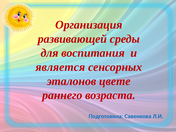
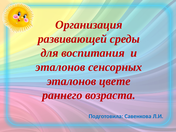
является: является -> эталонов (60, 67)
